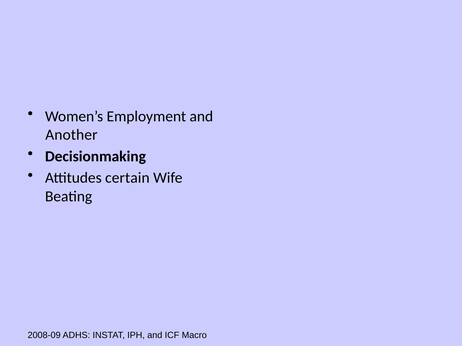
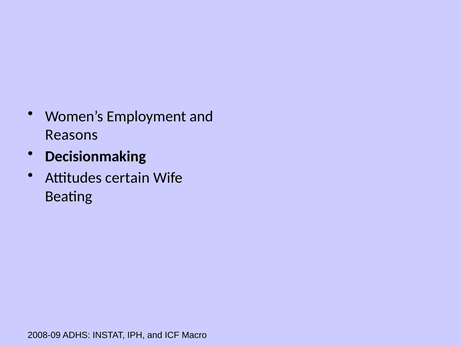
Another: Another -> Reasons (71, 135)
